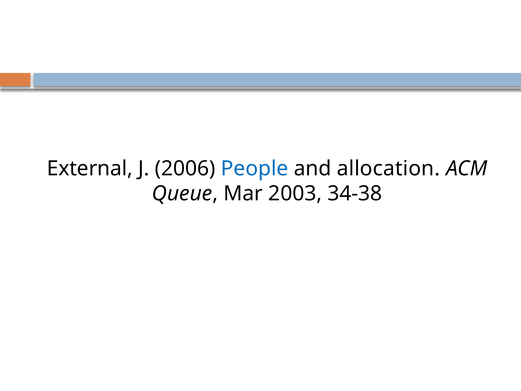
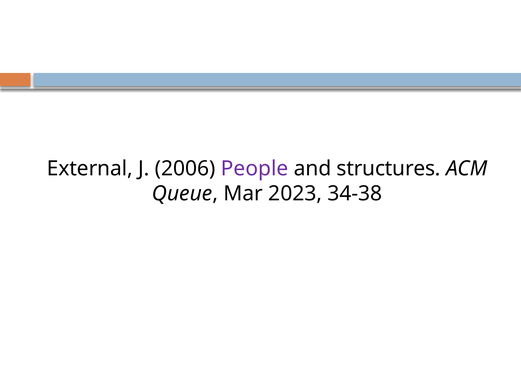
People colour: blue -> purple (255, 168)
allocation: allocation -> structures (389, 168)
2003: 2003 -> 2023 (295, 193)
